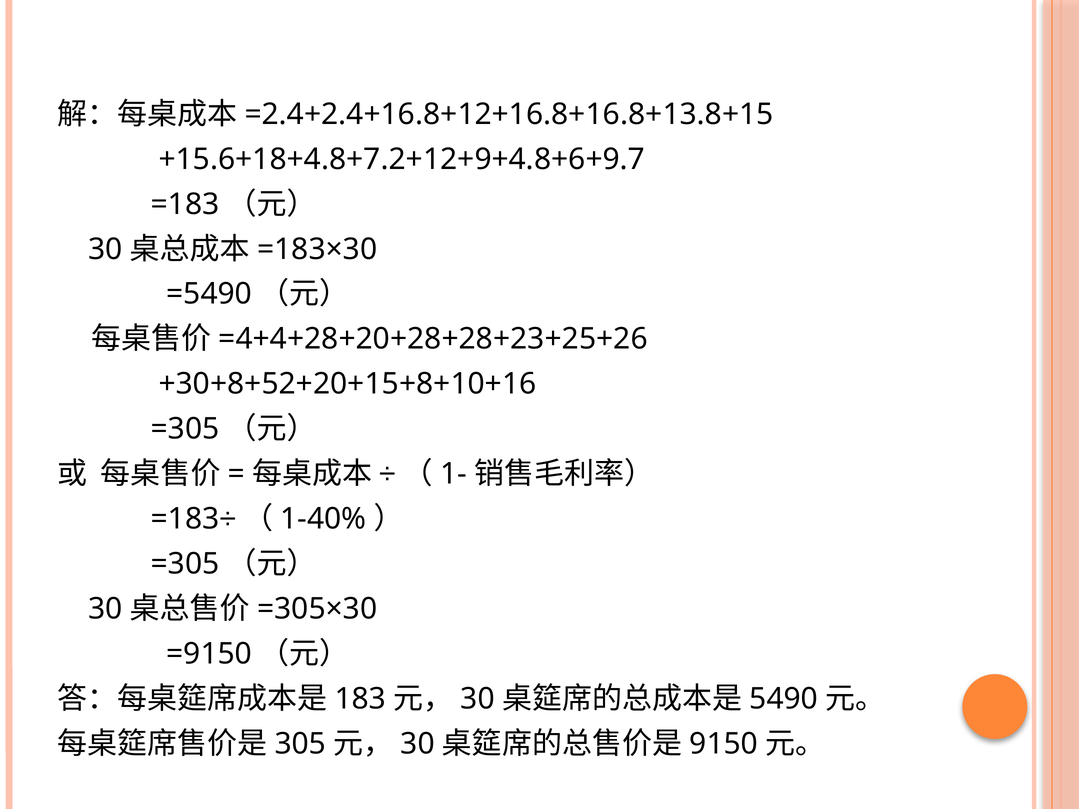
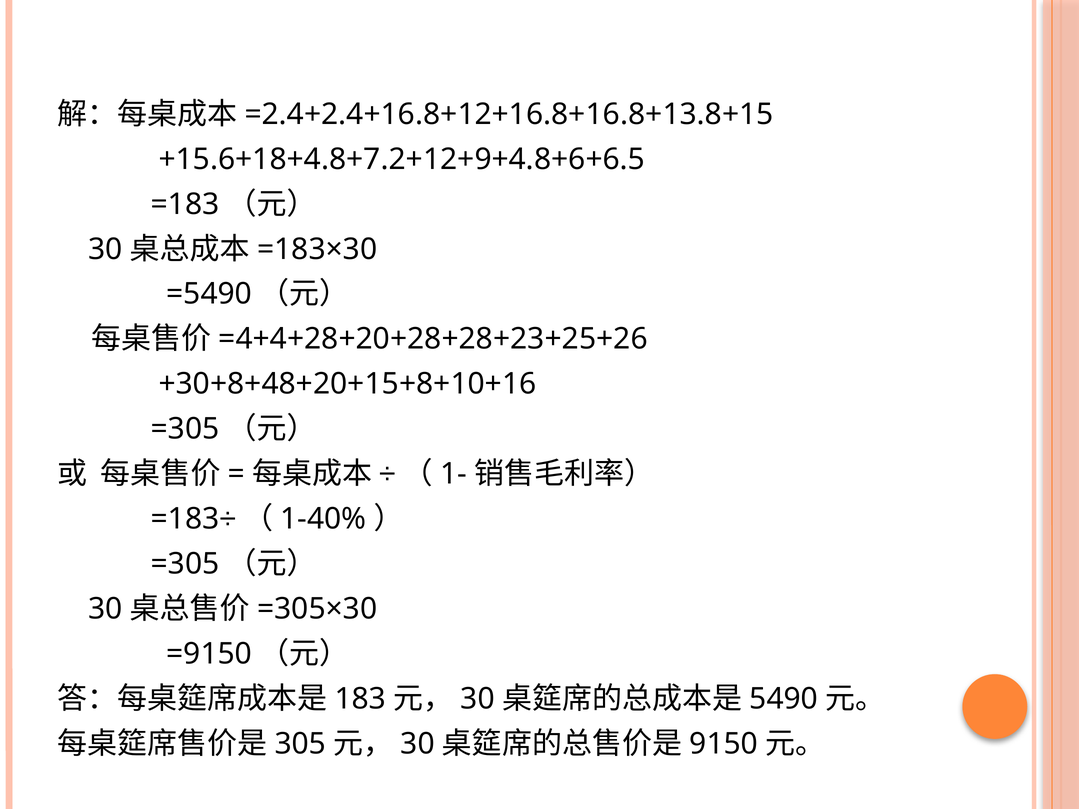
+15.6+18+4.8+7.2+12+9+4.8+6+9.7: +15.6+18+4.8+7.2+12+9+4.8+6+9.7 -> +15.6+18+4.8+7.2+12+9+4.8+6+6.5 (402, 159)
+30+8+52+20+15+8+10+16: +30+8+52+20+15+8+10+16 -> +30+8+48+20+15+8+10+16 (347, 384)
